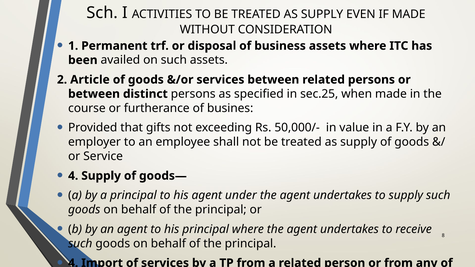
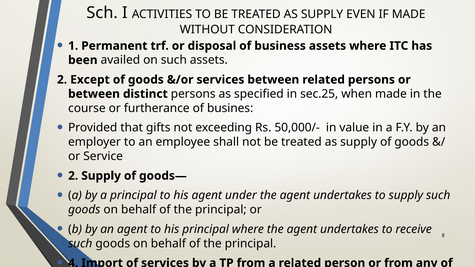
Article: Article -> Except (90, 80)
4: 4 -> 2 (73, 176)
